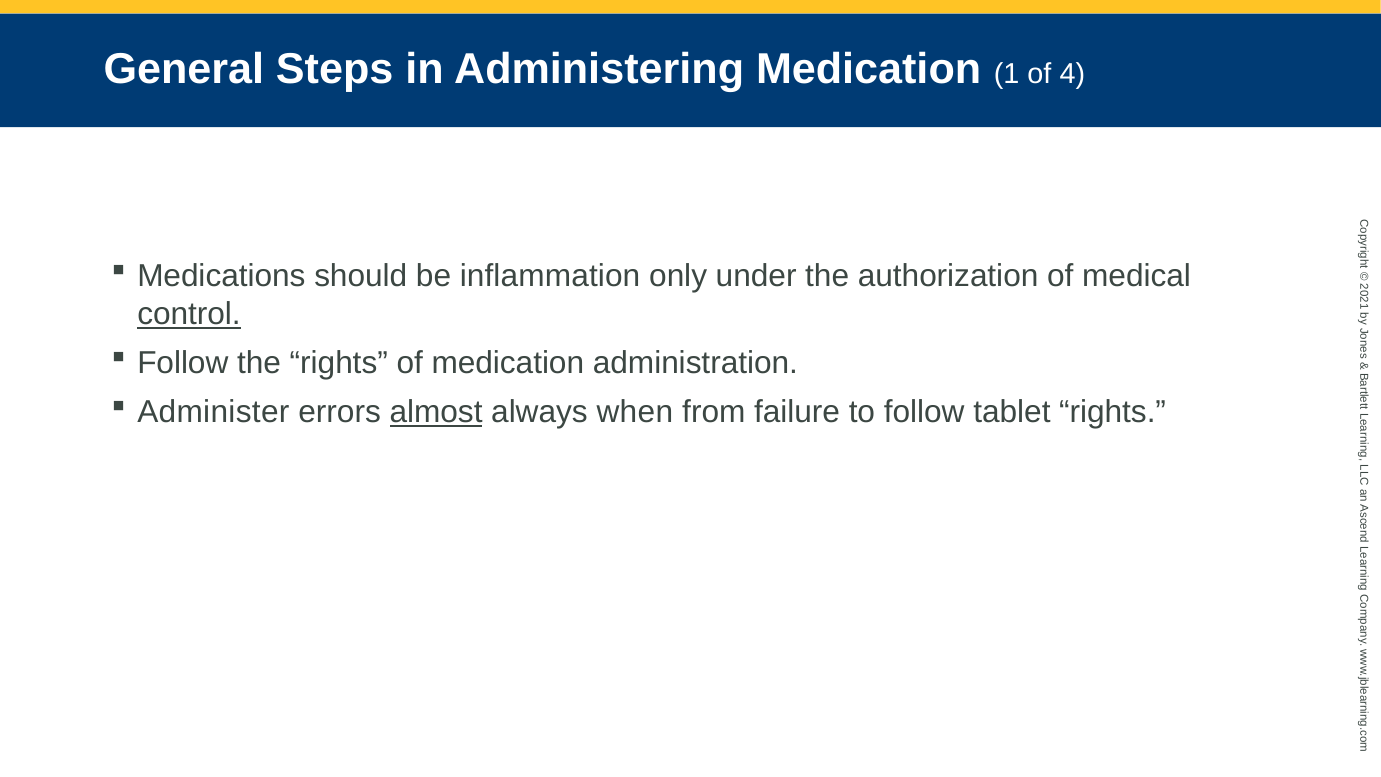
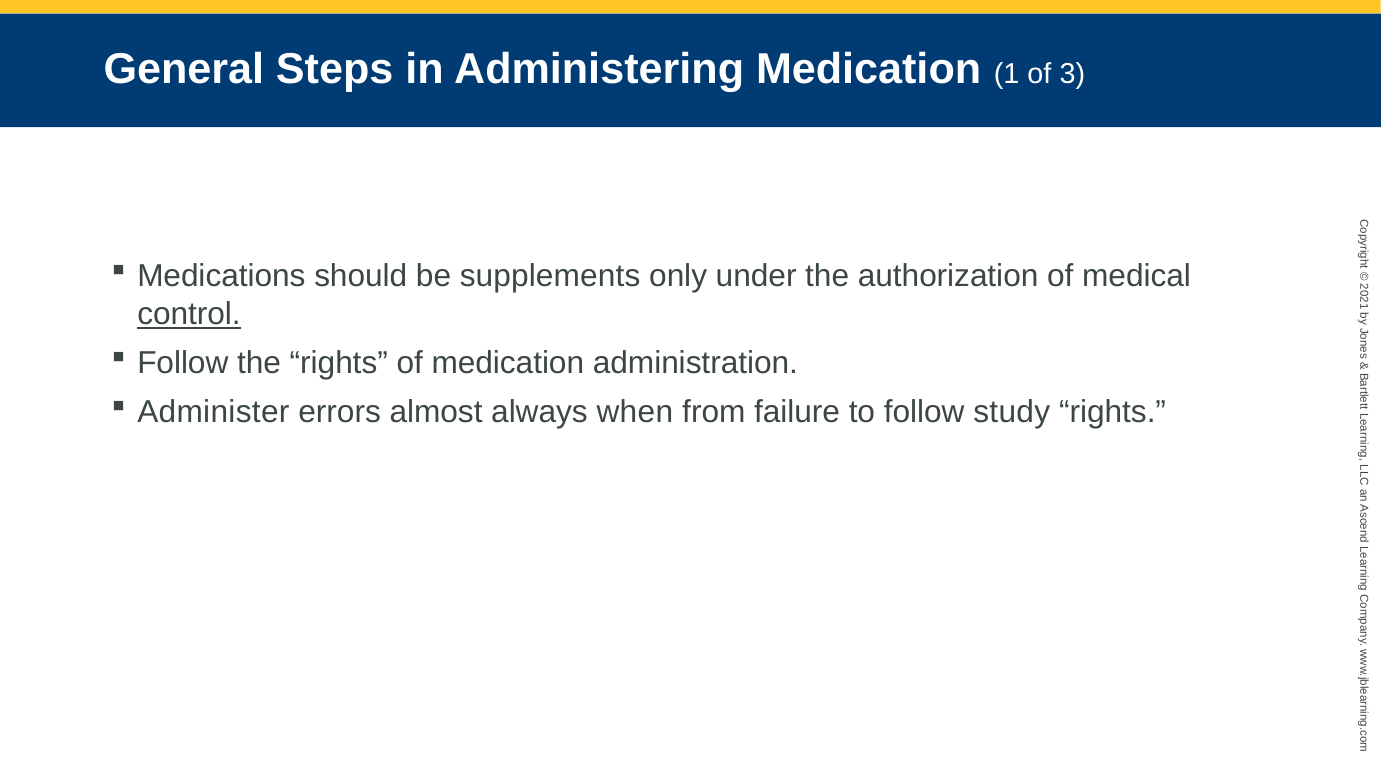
4: 4 -> 3 (1072, 74)
inflammation: inflammation -> supplements (550, 276)
almost underline: present -> none (436, 412)
tablet: tablet -> study (1012, 412)
